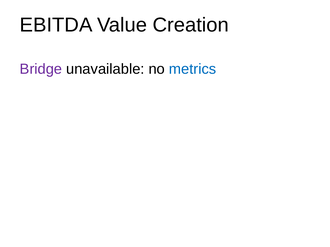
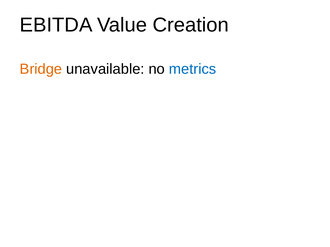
Bridge colour: purple -> orange (41, 69)
